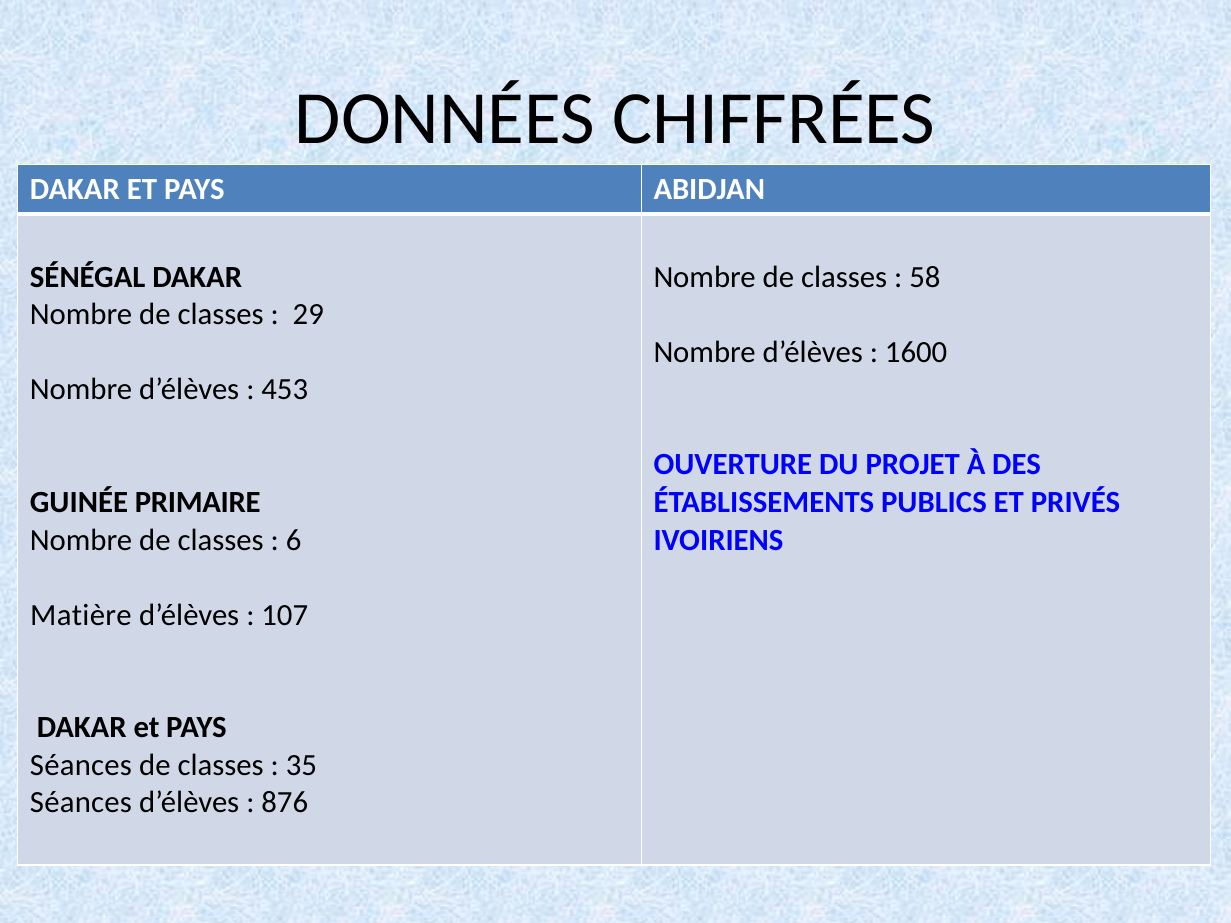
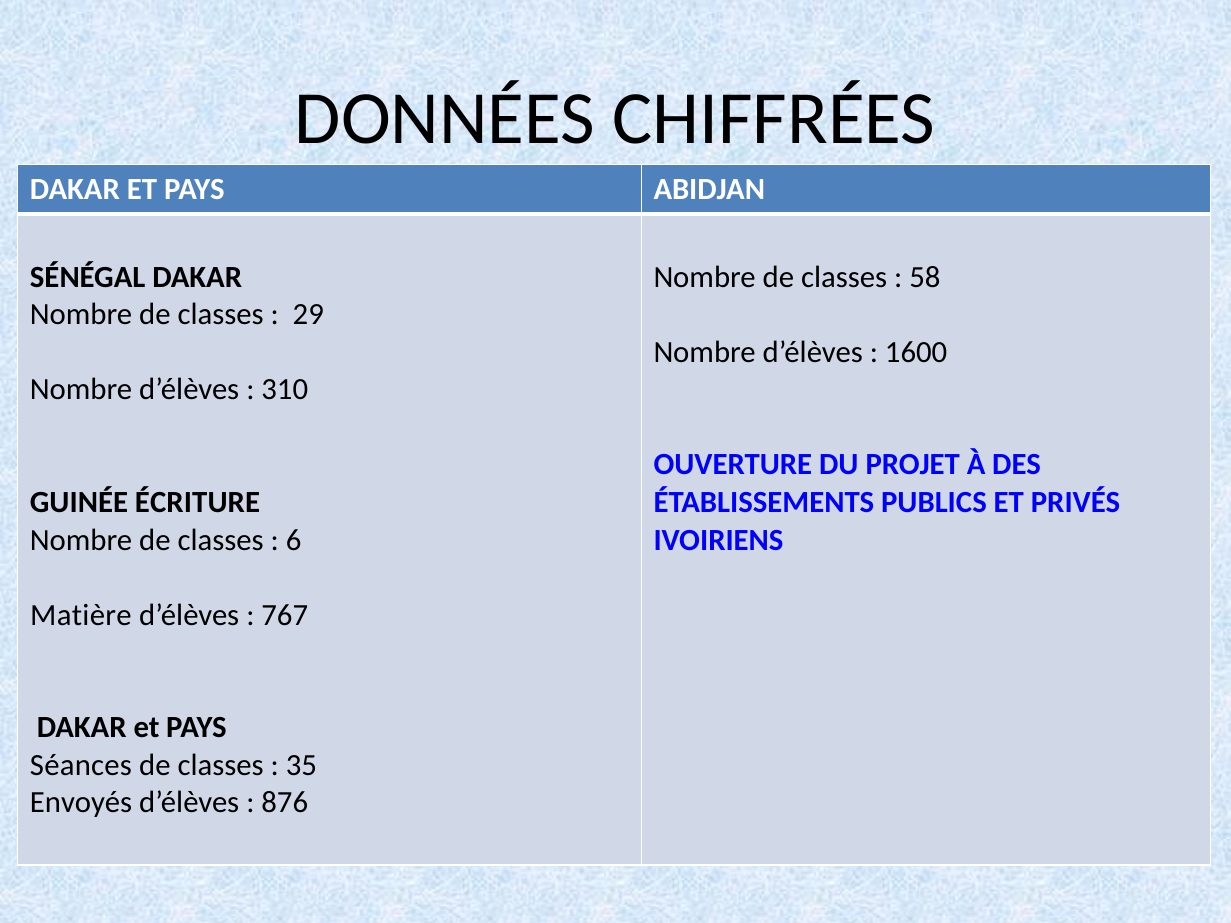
453: 453 -> 310 (285, 390)
PRIMAIRE: PRIMAIRE -> ÉCRITURE (198, 503)
107: 107 -> 767 (285, 615)
Séances: Séances -> Envoyés (81, 803)
